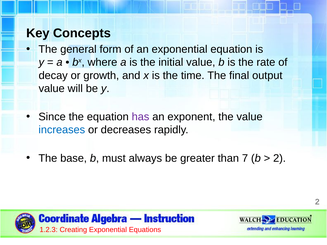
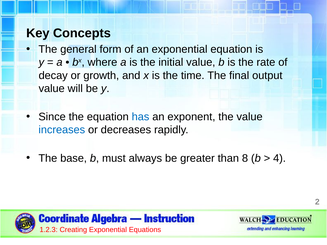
has colour: purple -> blue (141, 117)
7: 7 -> 8 (245, 158)
2: 2 -> 4 (280, 158)
